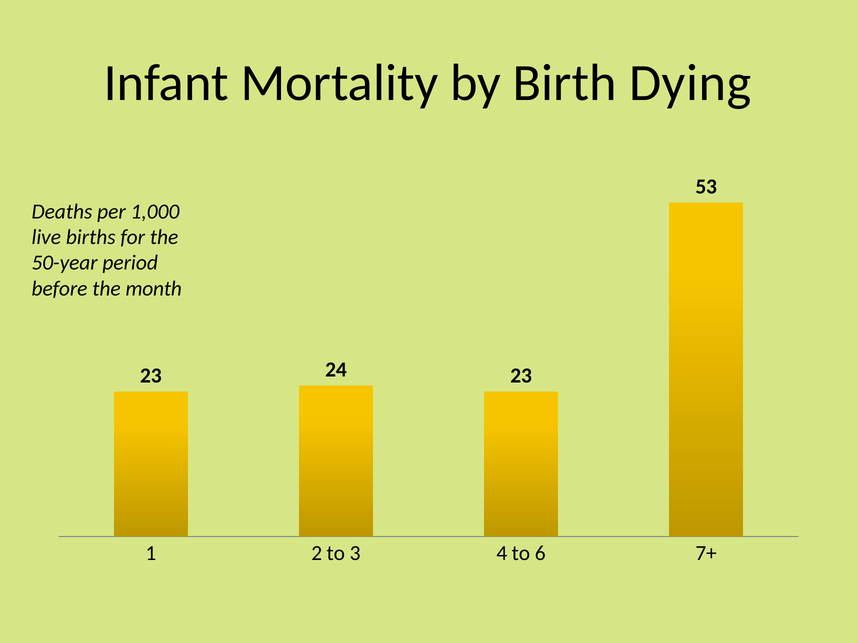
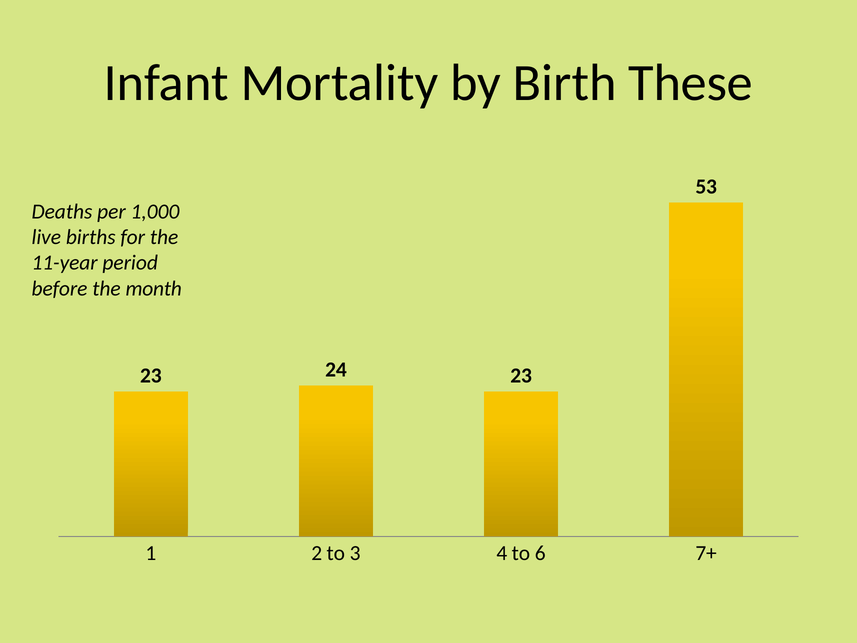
Dying: Dying -> These (691, 83)
50-year: 50-year -> 11-year (65, 263)
